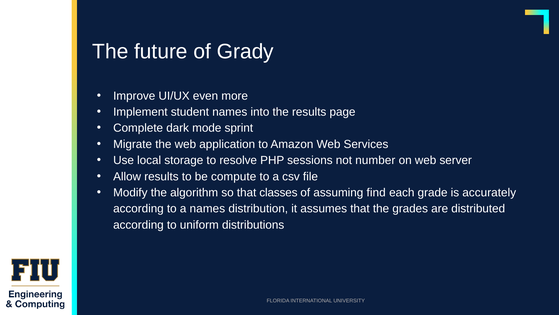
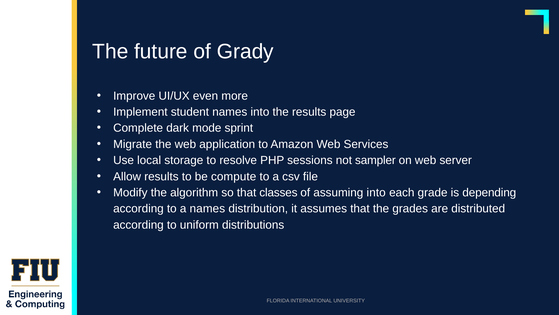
number: number -> sampler (375, 160)
assuming find: find -> into (376, 192)
accurately: accurately -> depending (489, 192)
